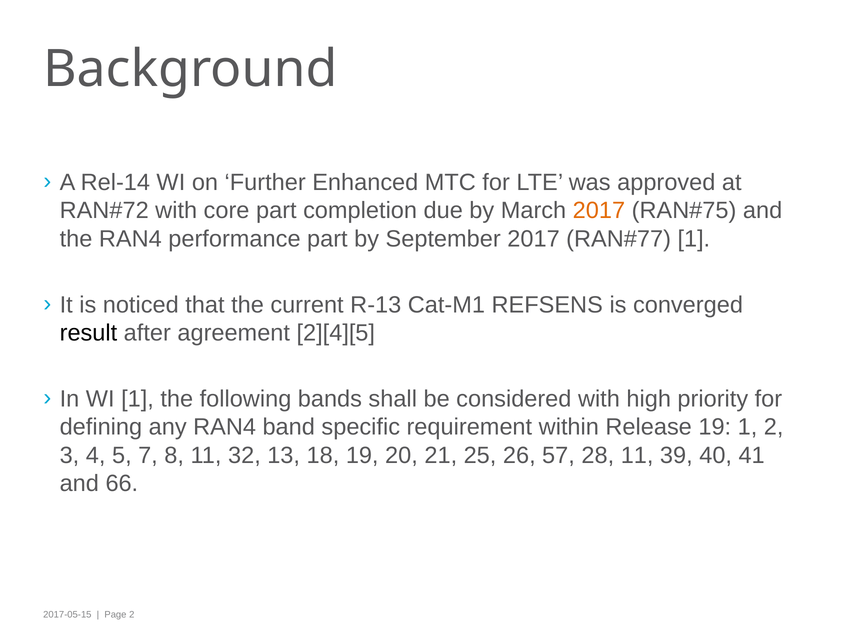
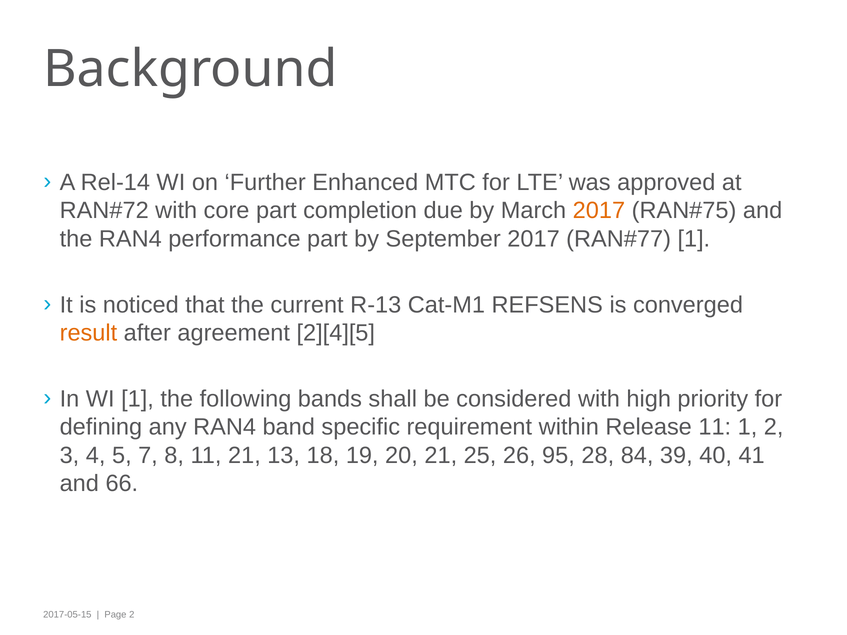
result colour: black -> orange (88, 333)
Release 19: 19 -> 11 (715, 427)
11 32: 32 -> 21 (244, 456)
57: 57 -> 95 (558, 456)
28 11: 11 -> 84 (637, 456)
